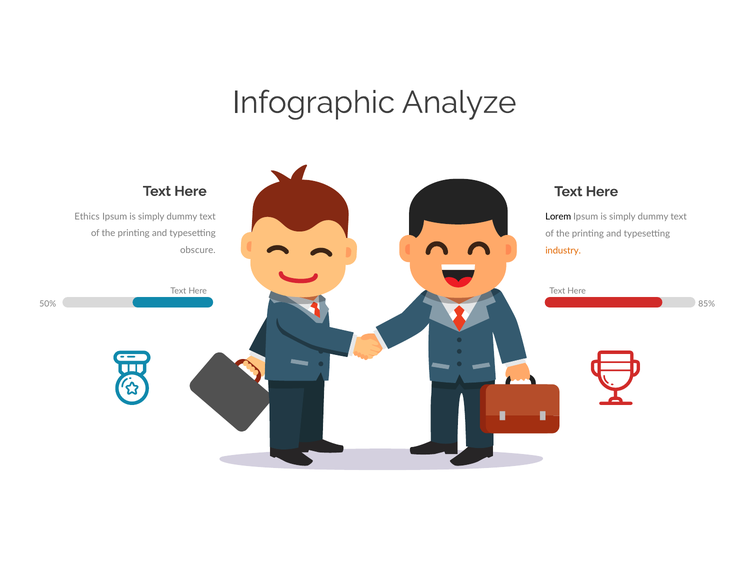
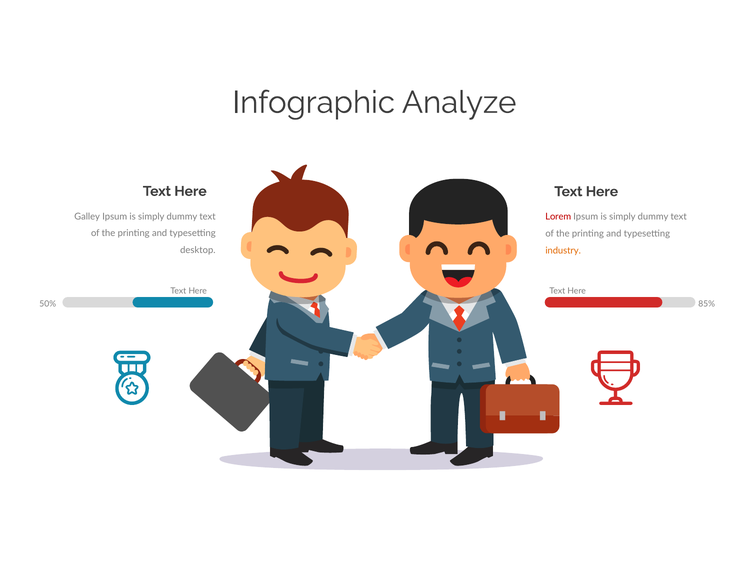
Ethics: Ethics -> Galley (87, 216)
Lorem colour: black -> red (558, 217)
obscure: obscure -> desktop (198, 250)
